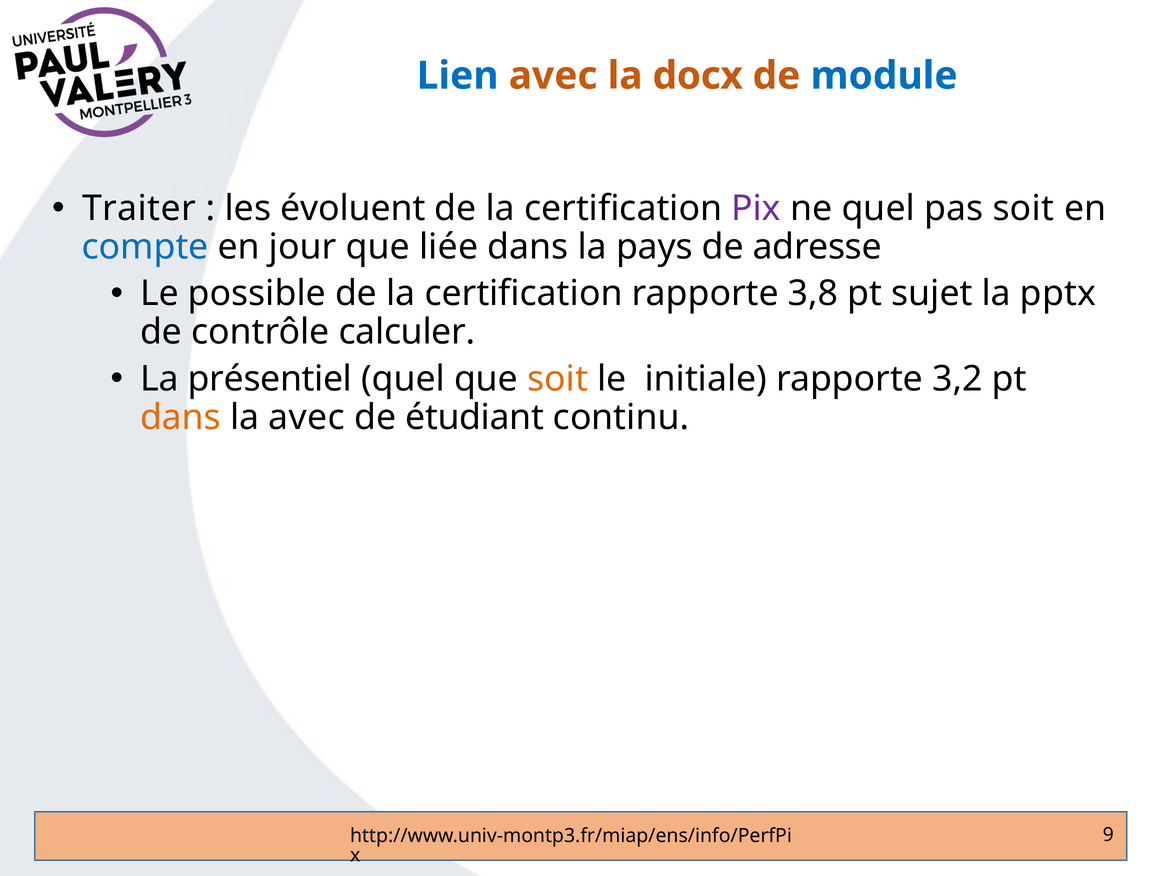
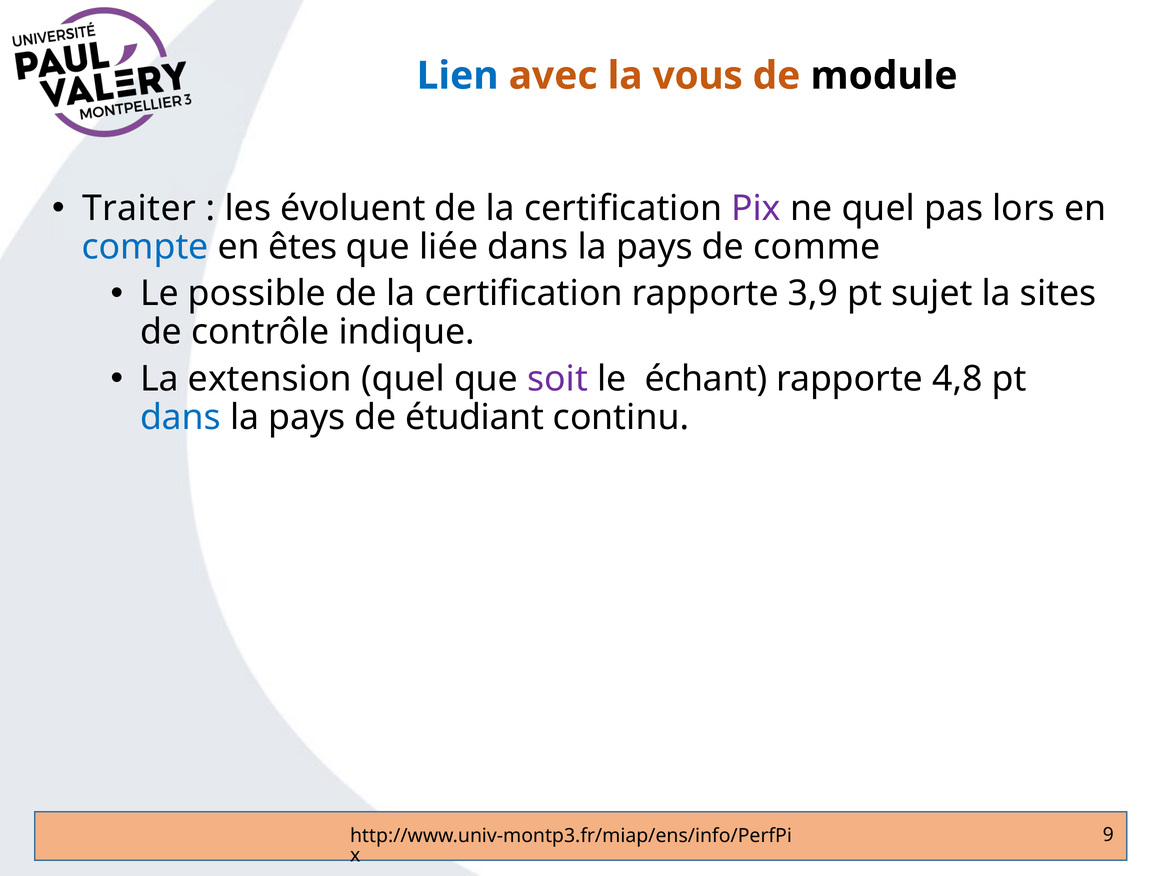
docx: docx -> vous (698, 76)
module colour: blue -> black (884, 76)
pas soit: soit -> lors (1024, 208)
jour: jour -> êtes (303, 247)
adresse: adresse -> comme (817, 247)
3,8: 3,8 -> 3,9 (813, 294)
pptx: pptx -> sites (1058, 294)
calculer: calculer -> indique (407, 332)
présentiel: présentiel -> extension (270, 379)
soit colour: orange -> purple (558, 379)
initiale: initiale -> échant (706, 379)
3,2: 3,2 -> 4,8 (957, 379)
dans colour: orange -> blue (181, 417)
avec: avec -> pays (307, 417)
